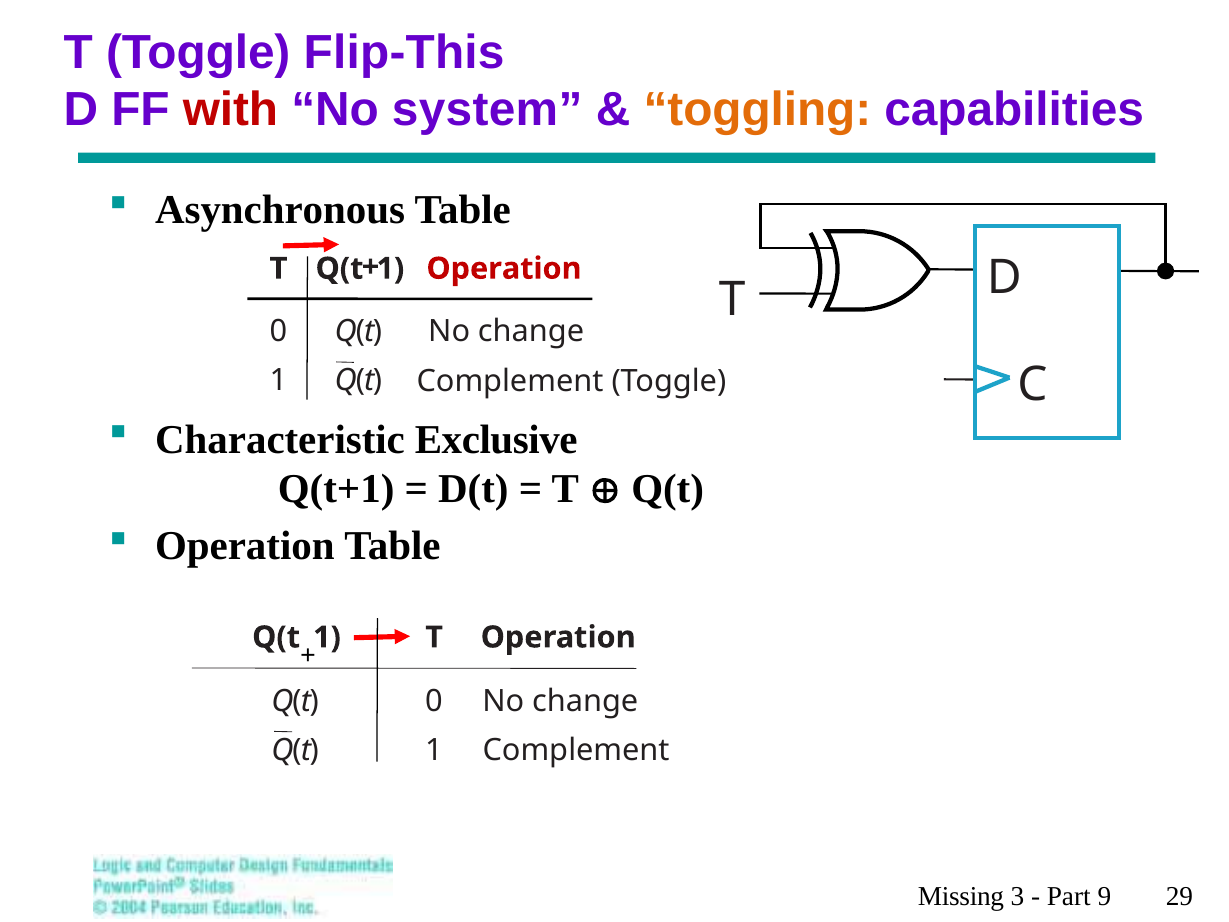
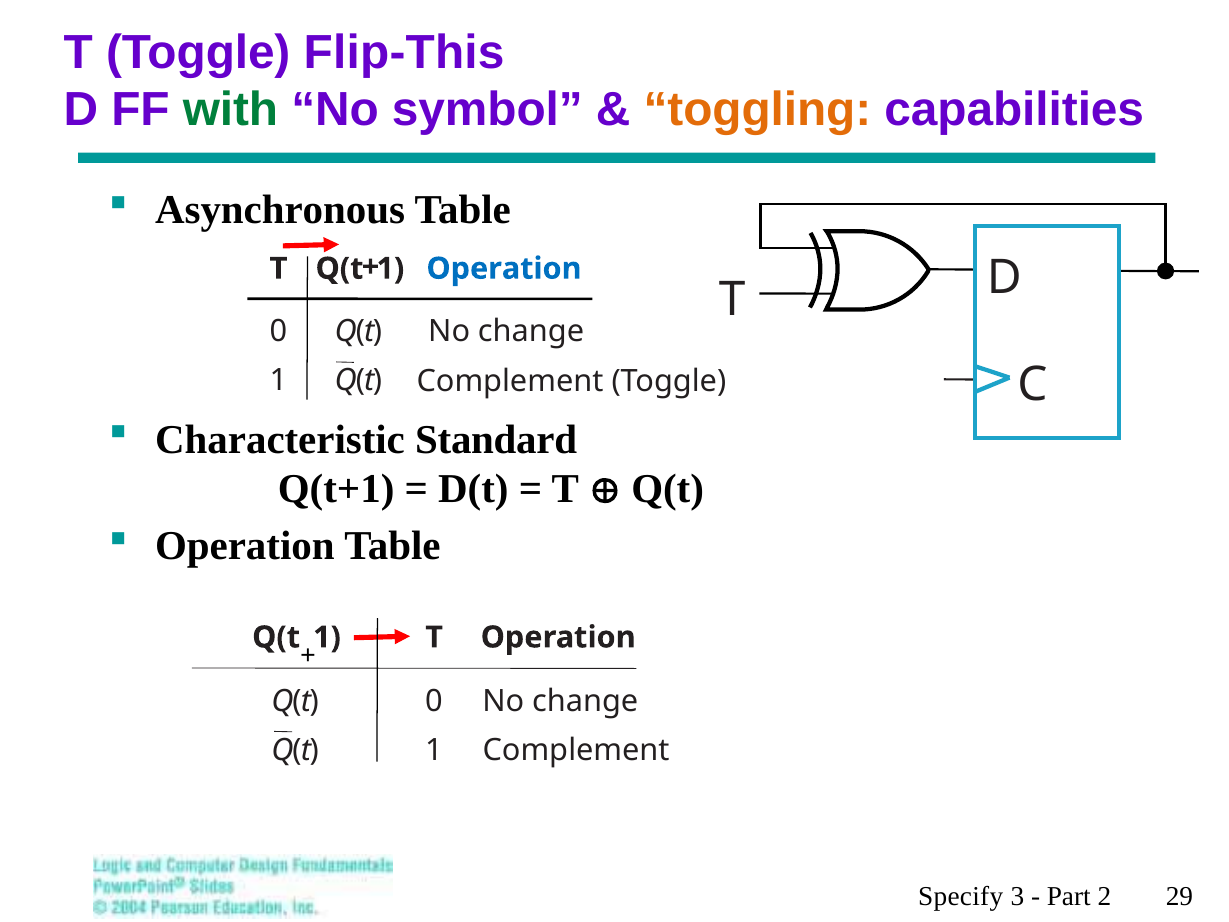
with colour: red -> green (230, 110)
system: system -> symbol (487, 110)
Operation colour: red -> blue (504, 269)
Exclusive: Exclusive -> Standard (496, 440)
Missing: Missing -> Specify (961, 897)
9: 9 -> 2 (1104, 897)
